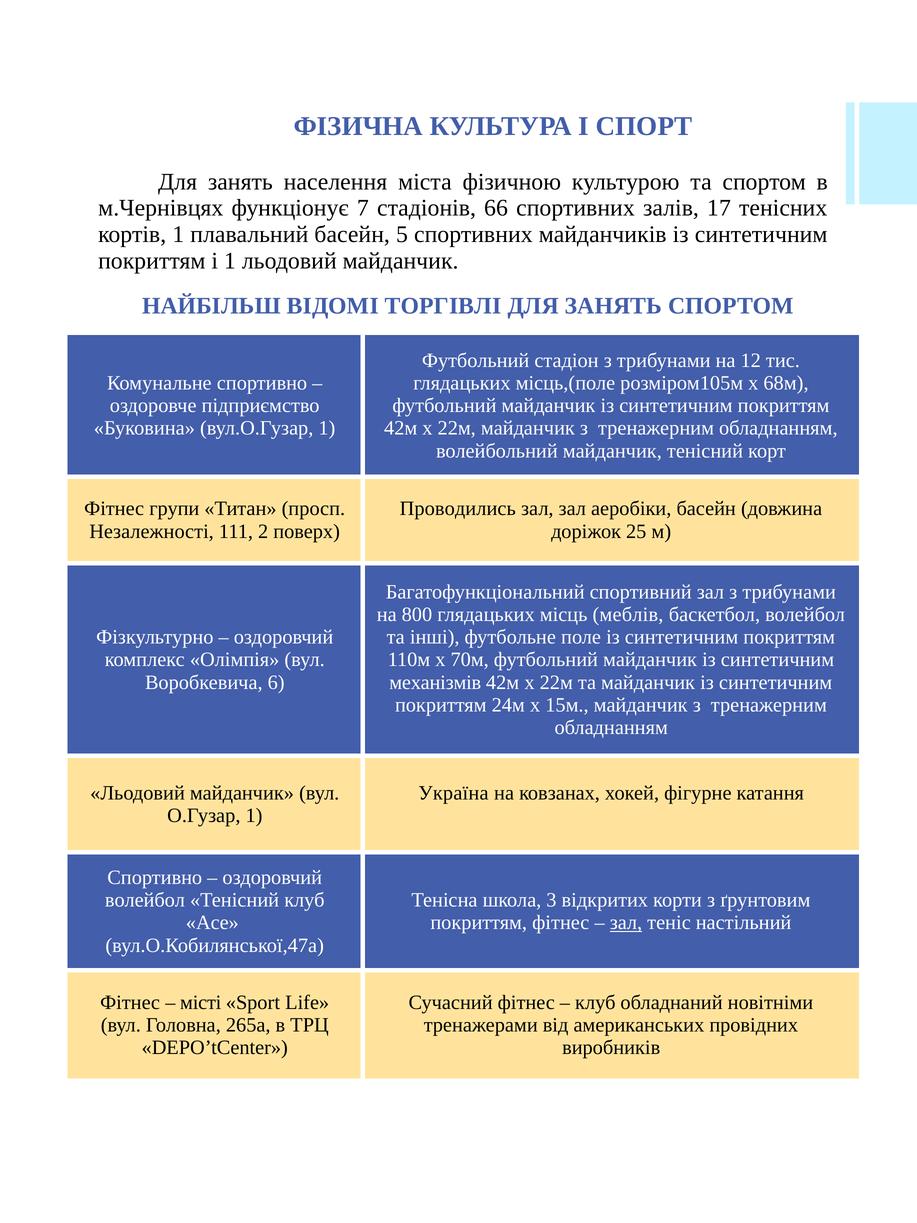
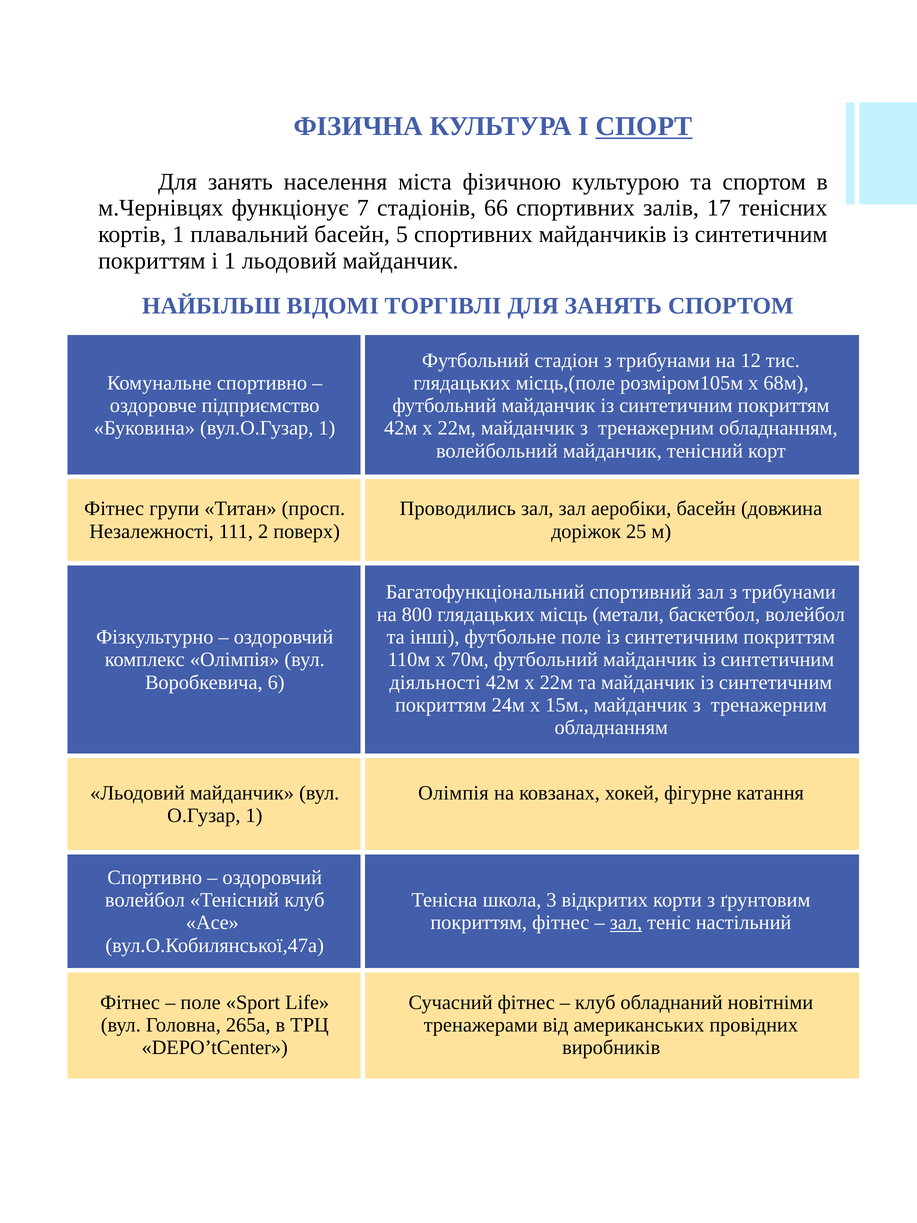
СПОРТ underline: none -> present (644, 126)
меблів: меблів -> метали (628, 614)
механізмів: механізмів -> діяльності (435, 682)
Україна: Україна -> Олімпія (453, 793)
місті: місті -> поле (201, 1002)
